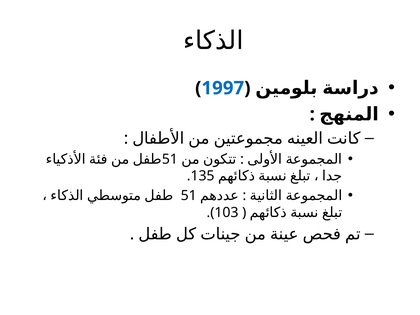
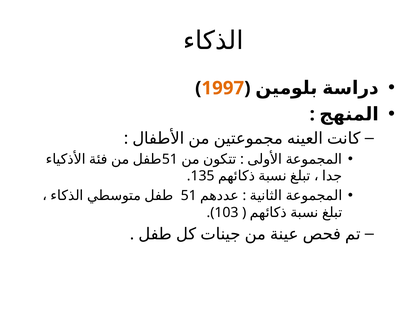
1997 colour: blue -> orange (223, 88)
